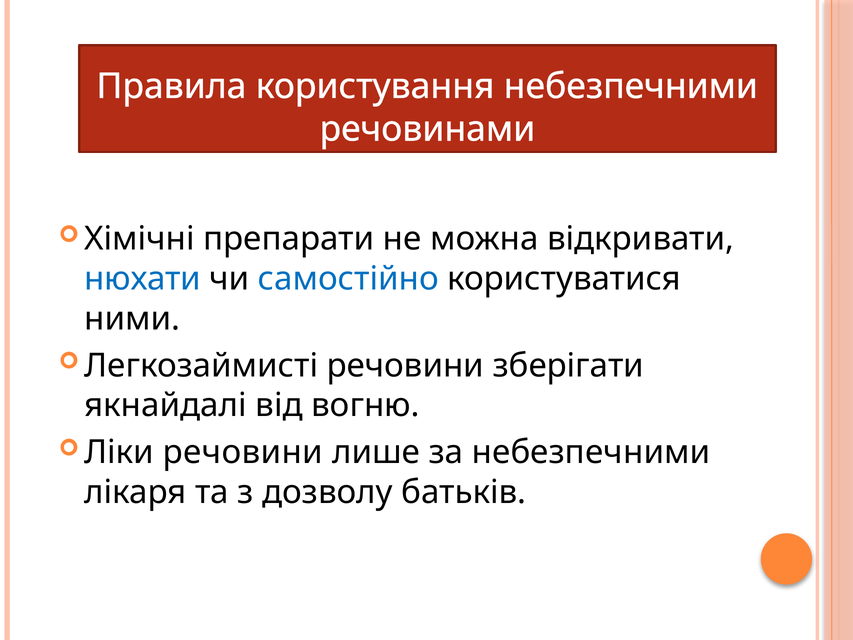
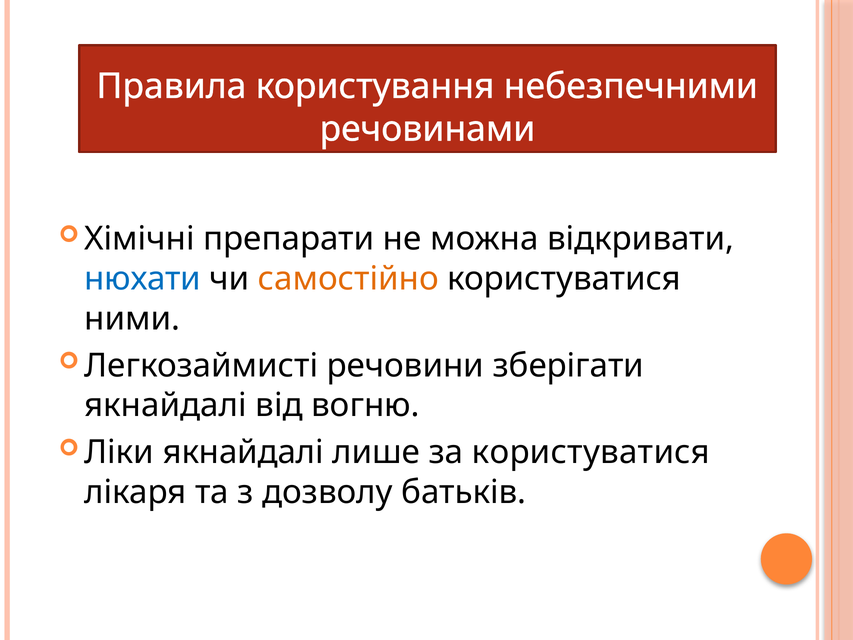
самостійно colour: blue -> orange (348, 279)
Ліки речовини: речовини -> якнайдалі (243, 452)
за небезпечними: небезпечними -> користуватися (591, 452)
